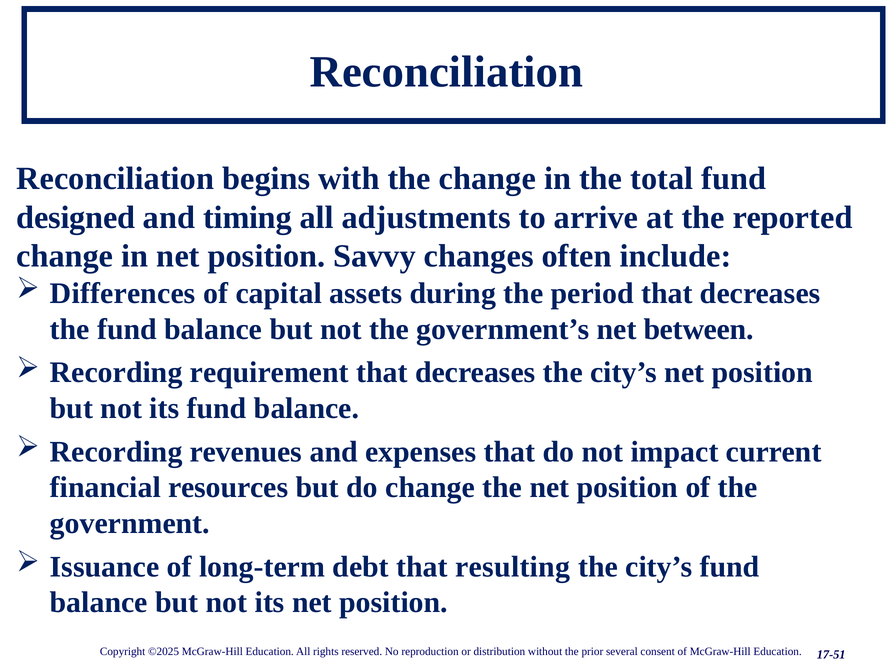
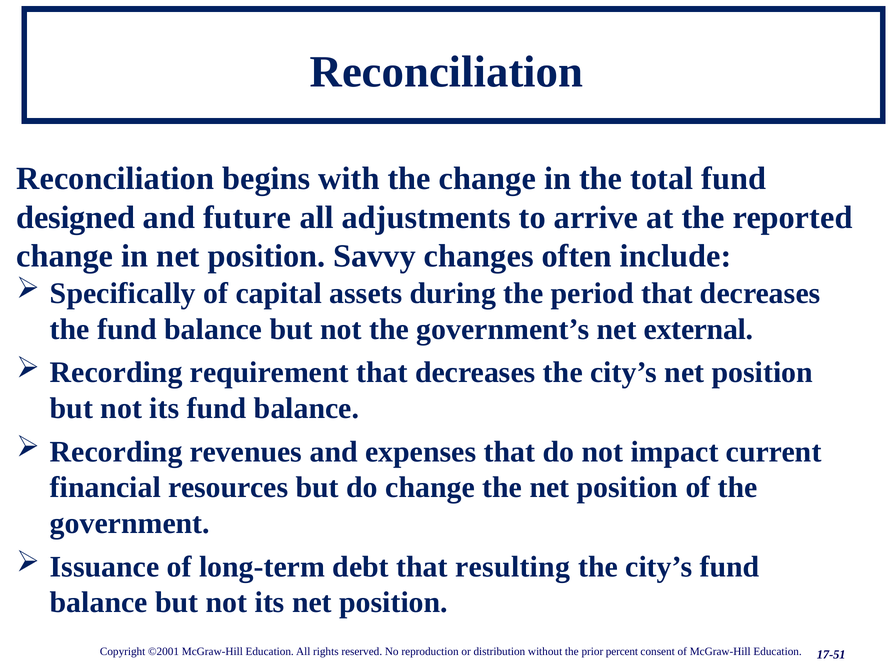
timing: timing -> future (247, 217)
Differences: Differences -> Specifically (123, 293)
between: between -> external (699, 329)
©2025: ©2025 -> ©2001 (164, 651)
several: several -> percent (622, 651)
